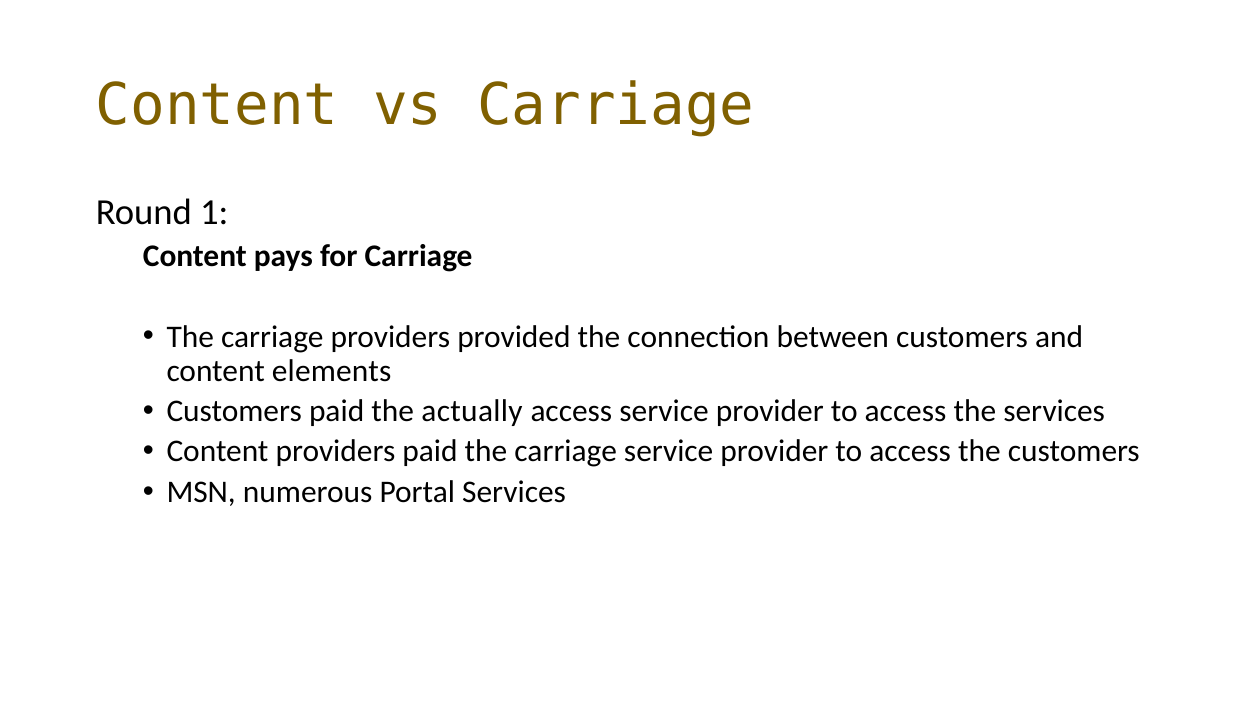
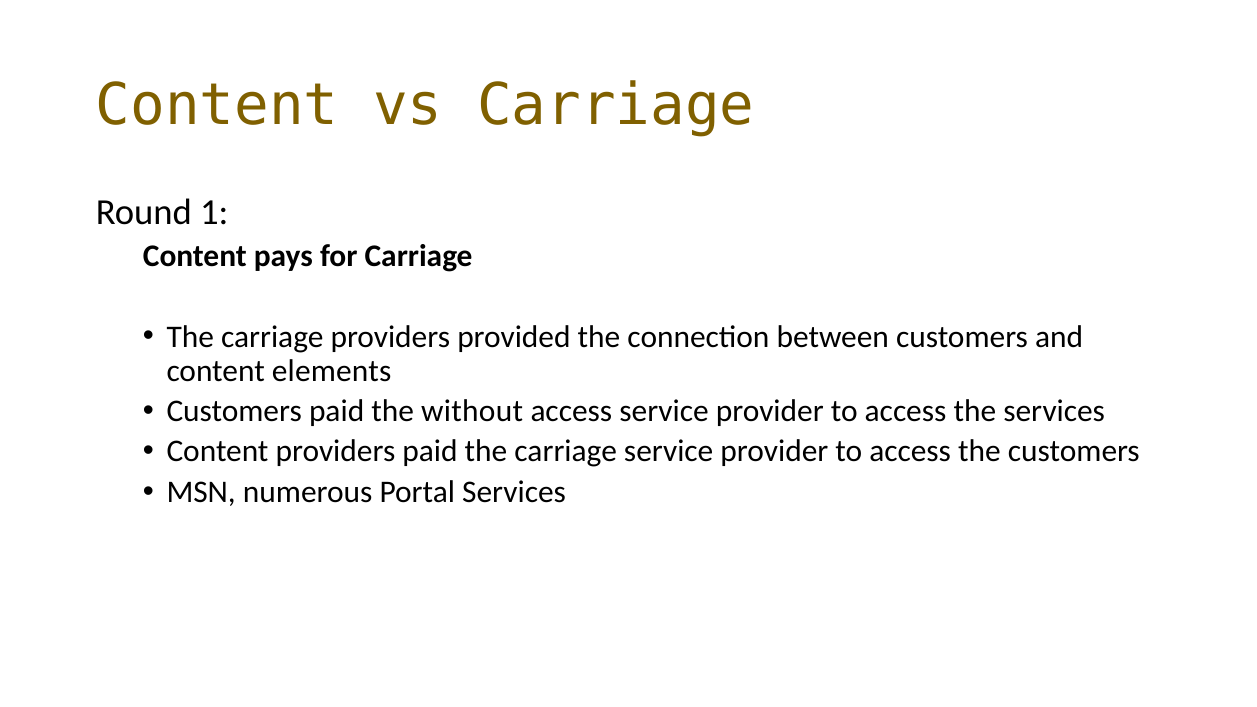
actually: actually -> without (472, 411)
